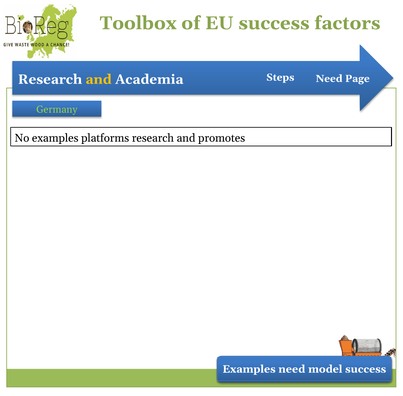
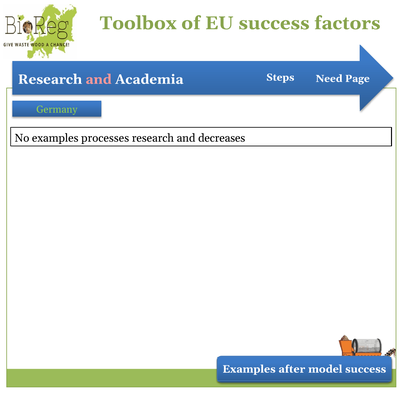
and colour: yellow -> pink (99, 80)
platforms: platforms -> processes (105, 138)
promotes: promotes -> decreases (222, 138)
Examples need: need -> after (292, 370)
